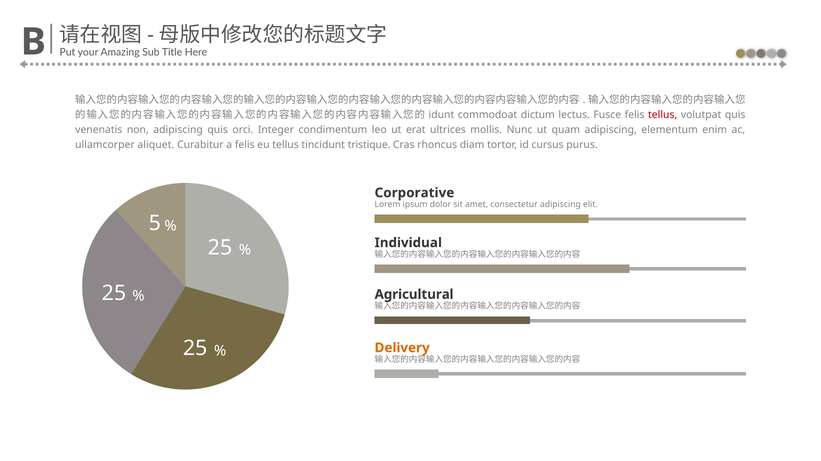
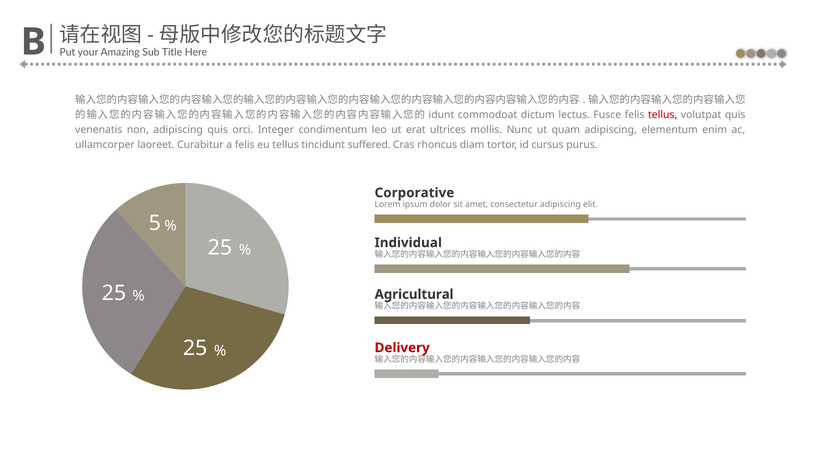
aliquet: aliquet -> laoreet (156, 145)
tristique: tristique -> suffered (369, 145)
Delivery colour: orange -> red (402, 348)
